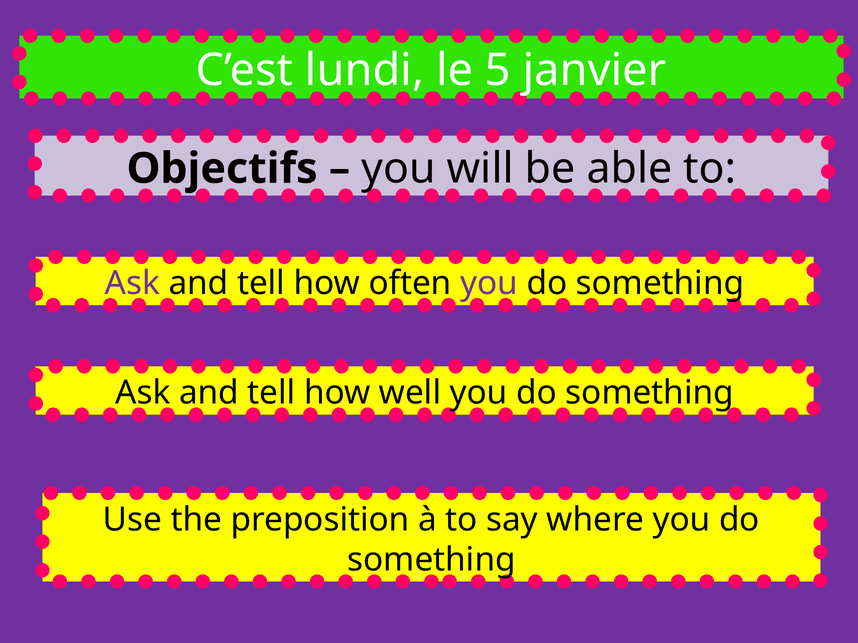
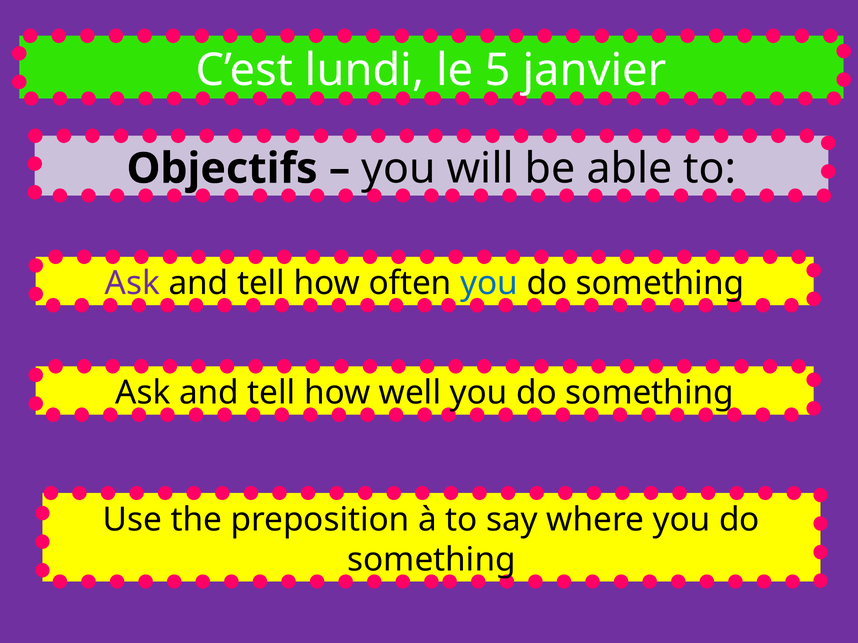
you colour: purple -> blue (489, 284)
